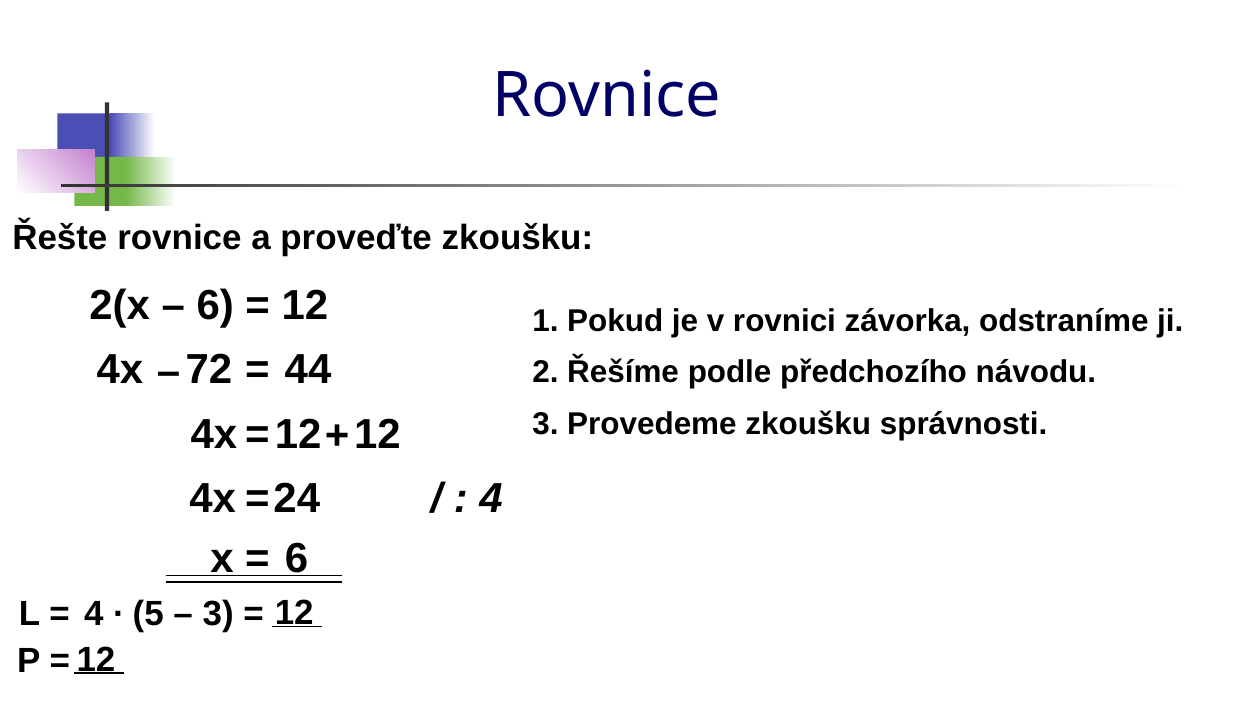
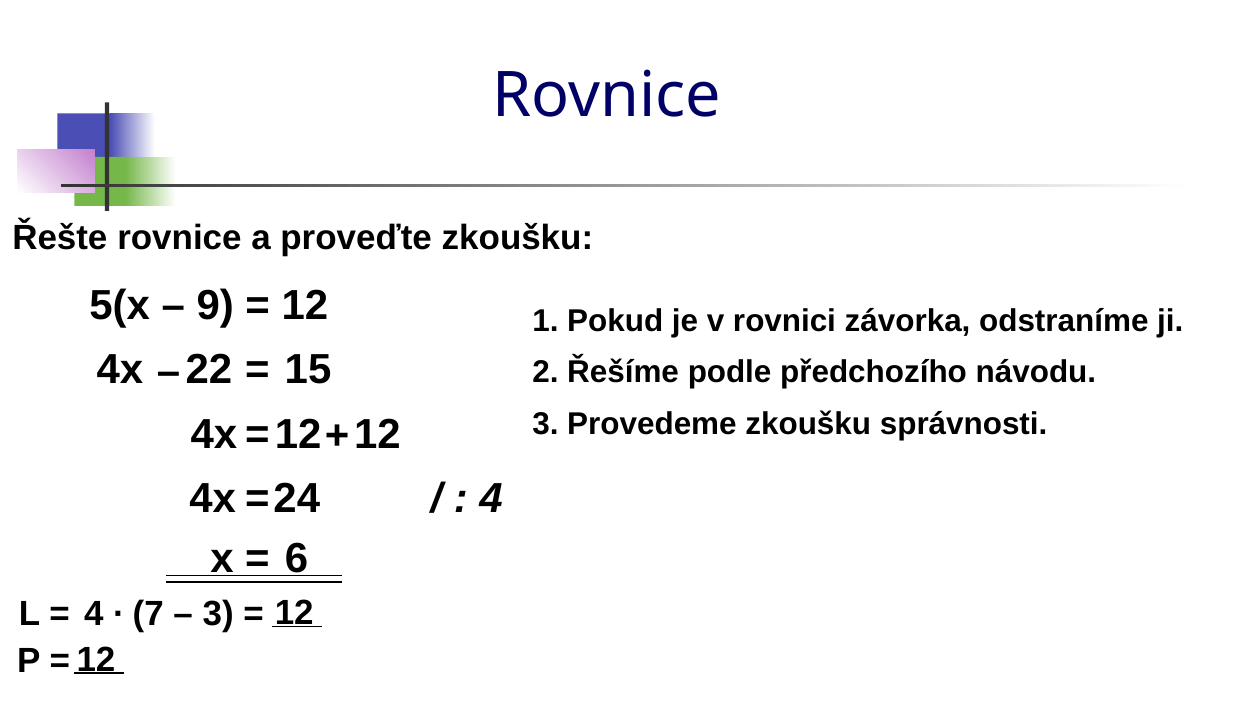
2(x: 2(x -> 5(x (120, 305)
6: 6 -> 9 (215, 305)
72: 72 -> 22 (209, 370)
44: 44 -> 15 (308, 370)
5: 5 -> 7 (148, 613)
